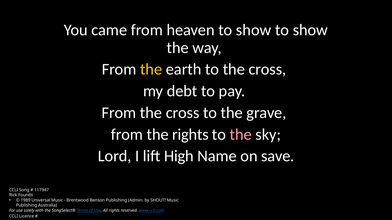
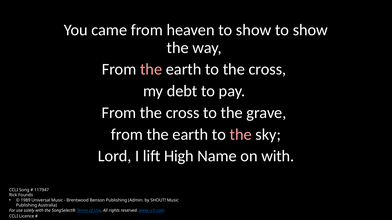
the colour: yellow -> pink (151, 70)
rights: rights -> earth (190, 135)
on save: save -> with (278, 156)
